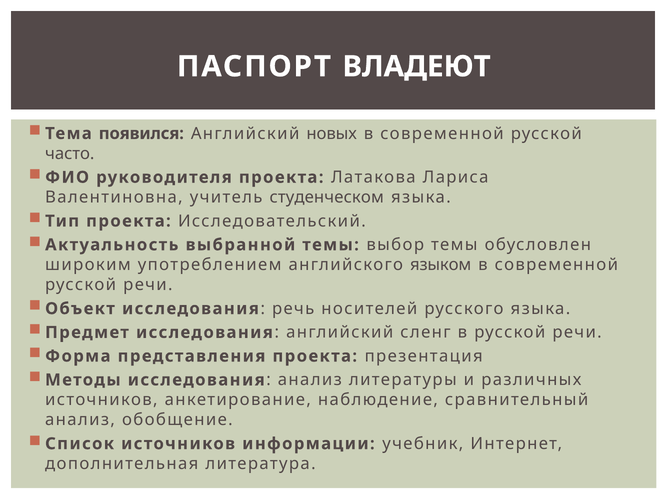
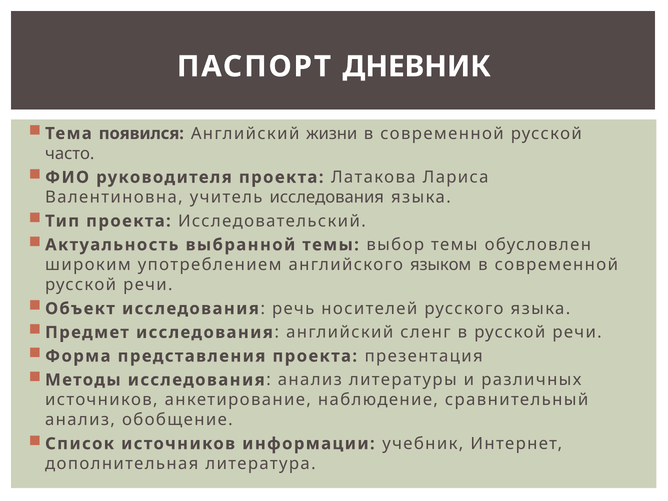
ВЛАДЕЮТ: ВЛАДЕЮТ -> ДНЕВНИК (417, 67)
новых: новых -> жизни (332, 134)
учитель студенческом: студенческом -> исследования (327, 197)
